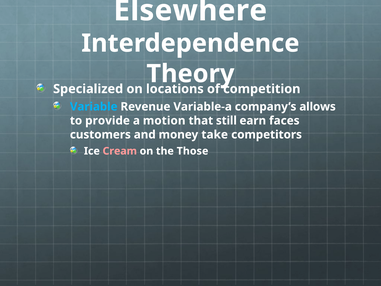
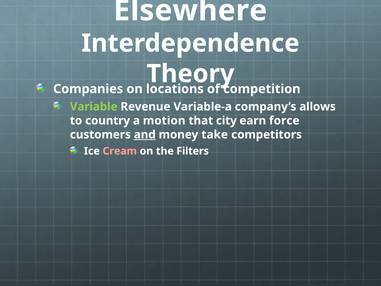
Specialized: Specialized -> Companies (88, 89)
Variable colour: light blue -> light green (94, 107)
provide: provide -> country (108, 121)
still: still -> city (226, 121)
faces: faces -> force (284, 121)
and underline: none -> present (145, 134)
Those: Those -> Filters (193, 151)
